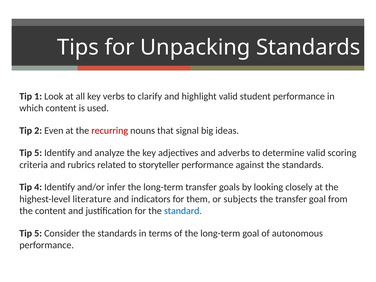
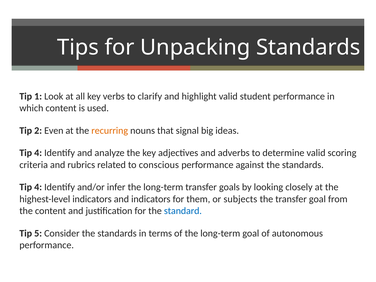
recurring colour: red -> orange (110, 131)
5: 5 -> 4 (38, 153)
storyteller: storyteller -> conscious (159, 165)
highest-level literature: literature -> indicators (92, 199)
